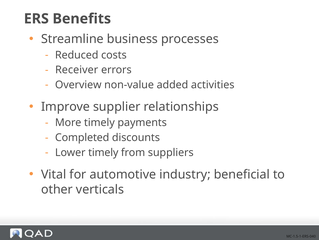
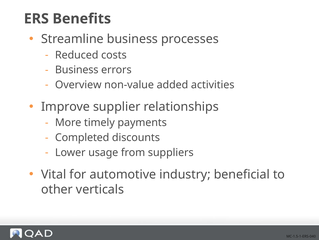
Receiver: Receiver -> Business (77, 70)
Lower timely: timely -> usage (103, 152)
